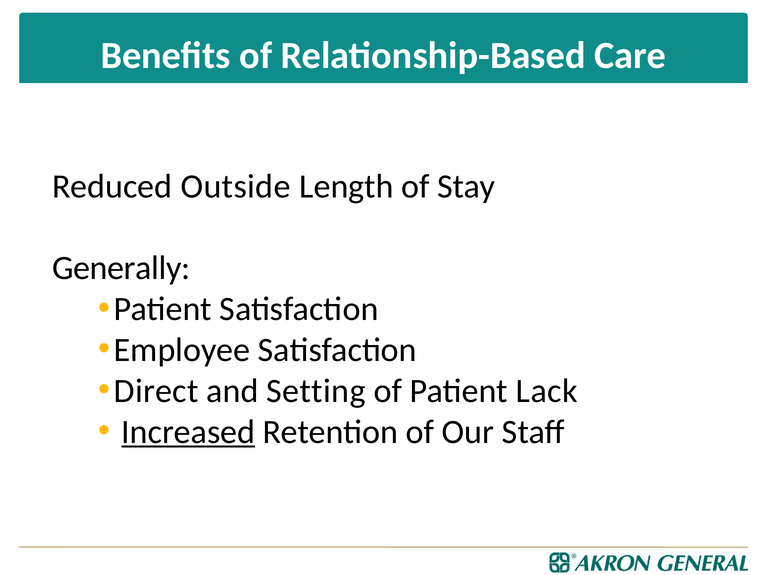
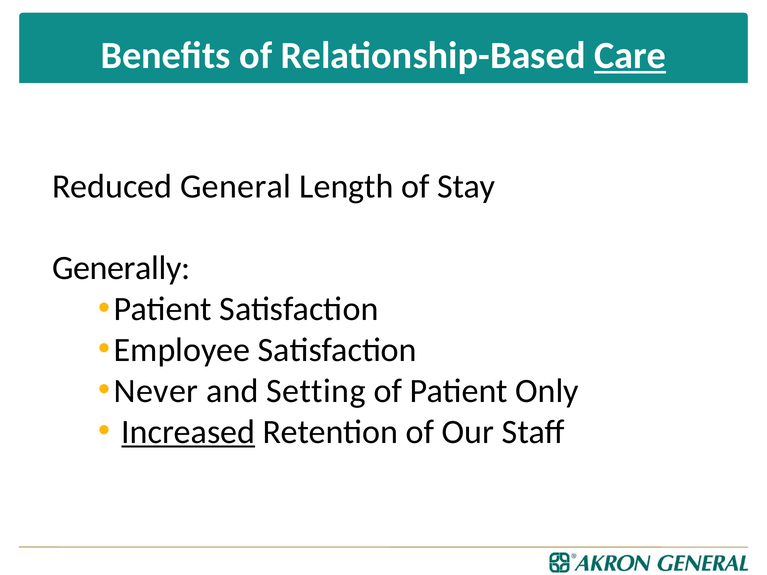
Care underline: none -> present (630, 56)
Outside: Outside -> General (236, 186)
Direct: Direct -> Never (156, 391)
Lack: Lack -> Only (547, 391)
